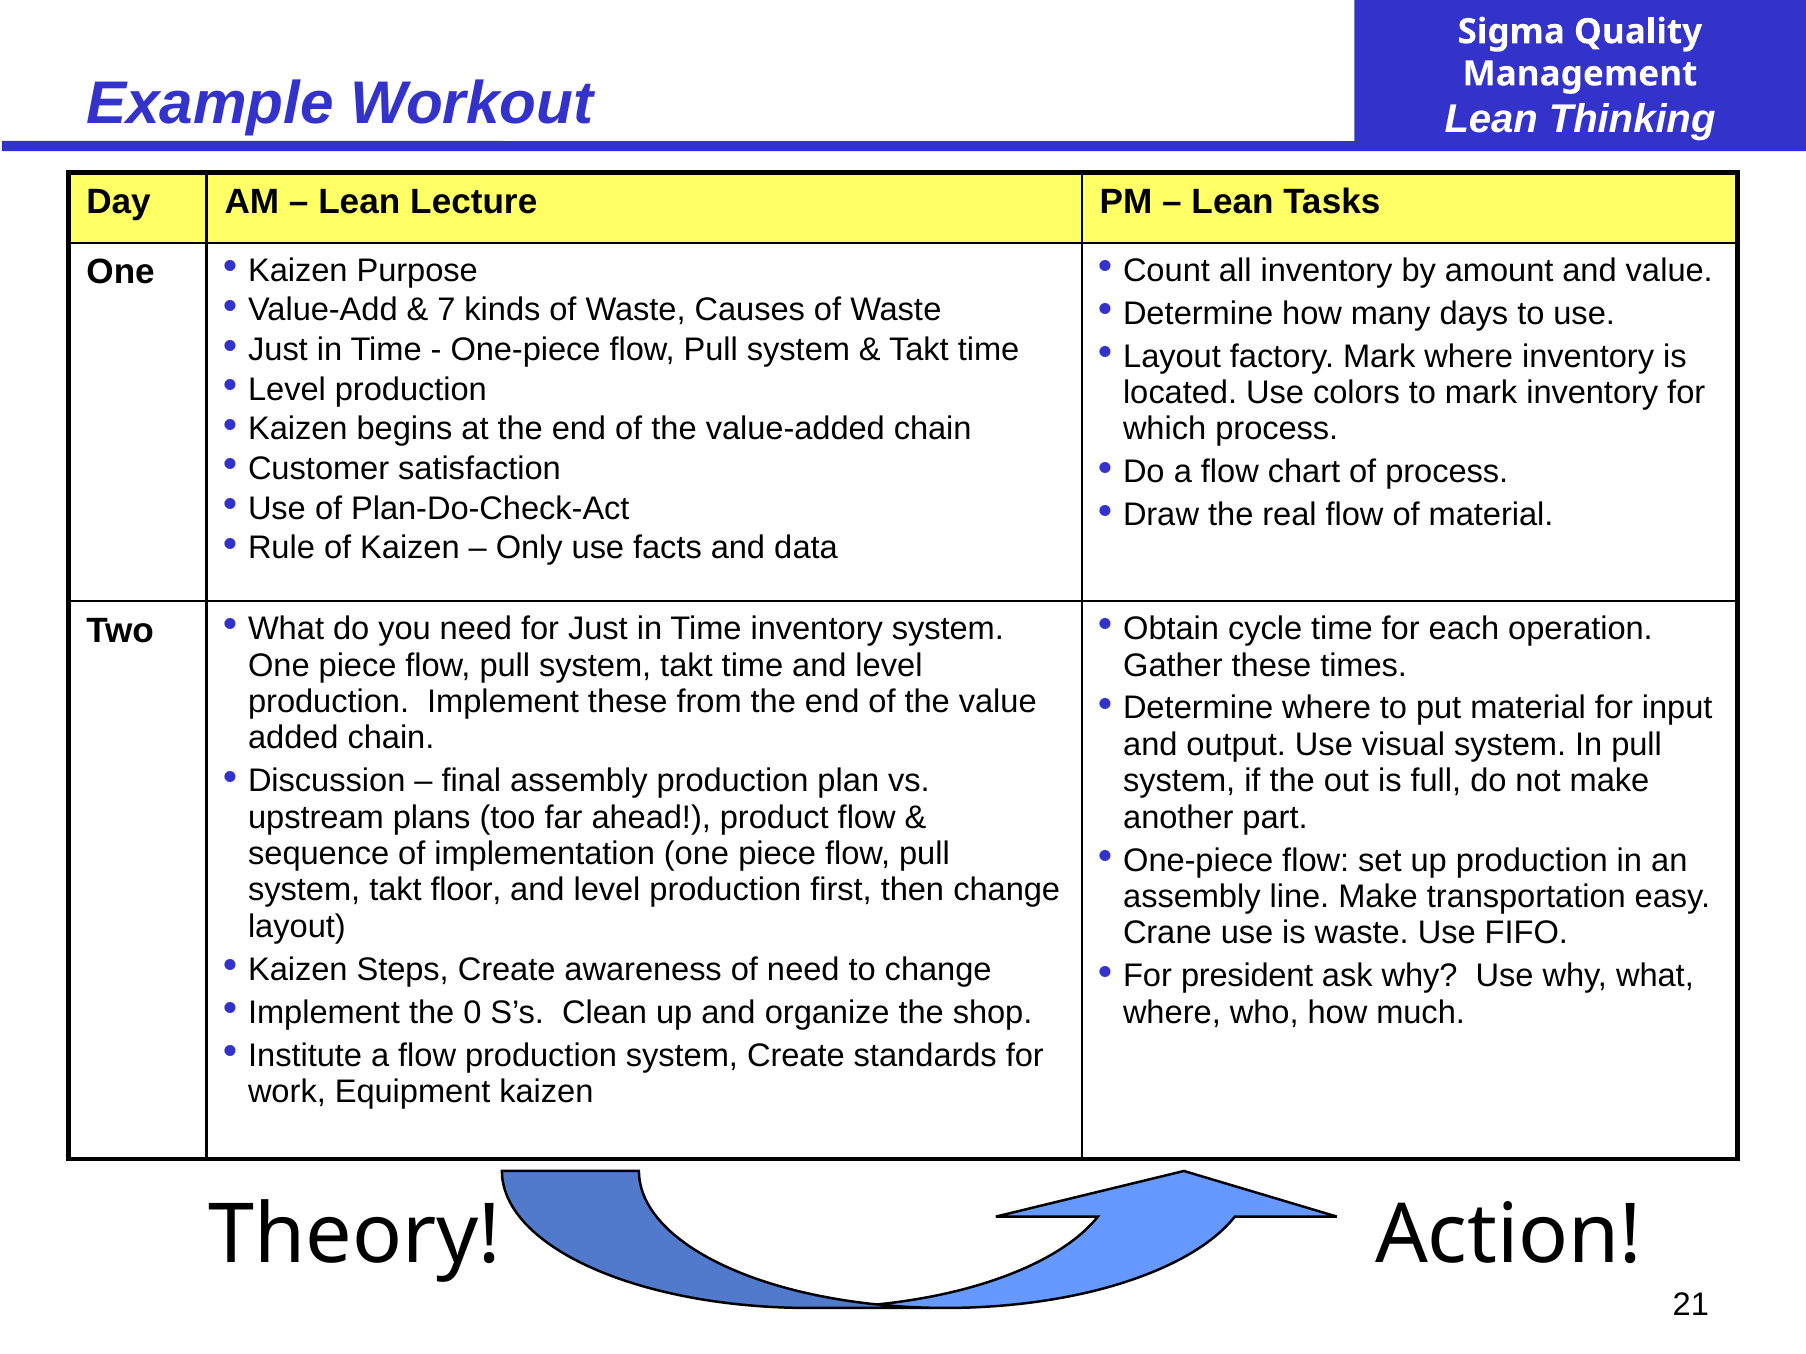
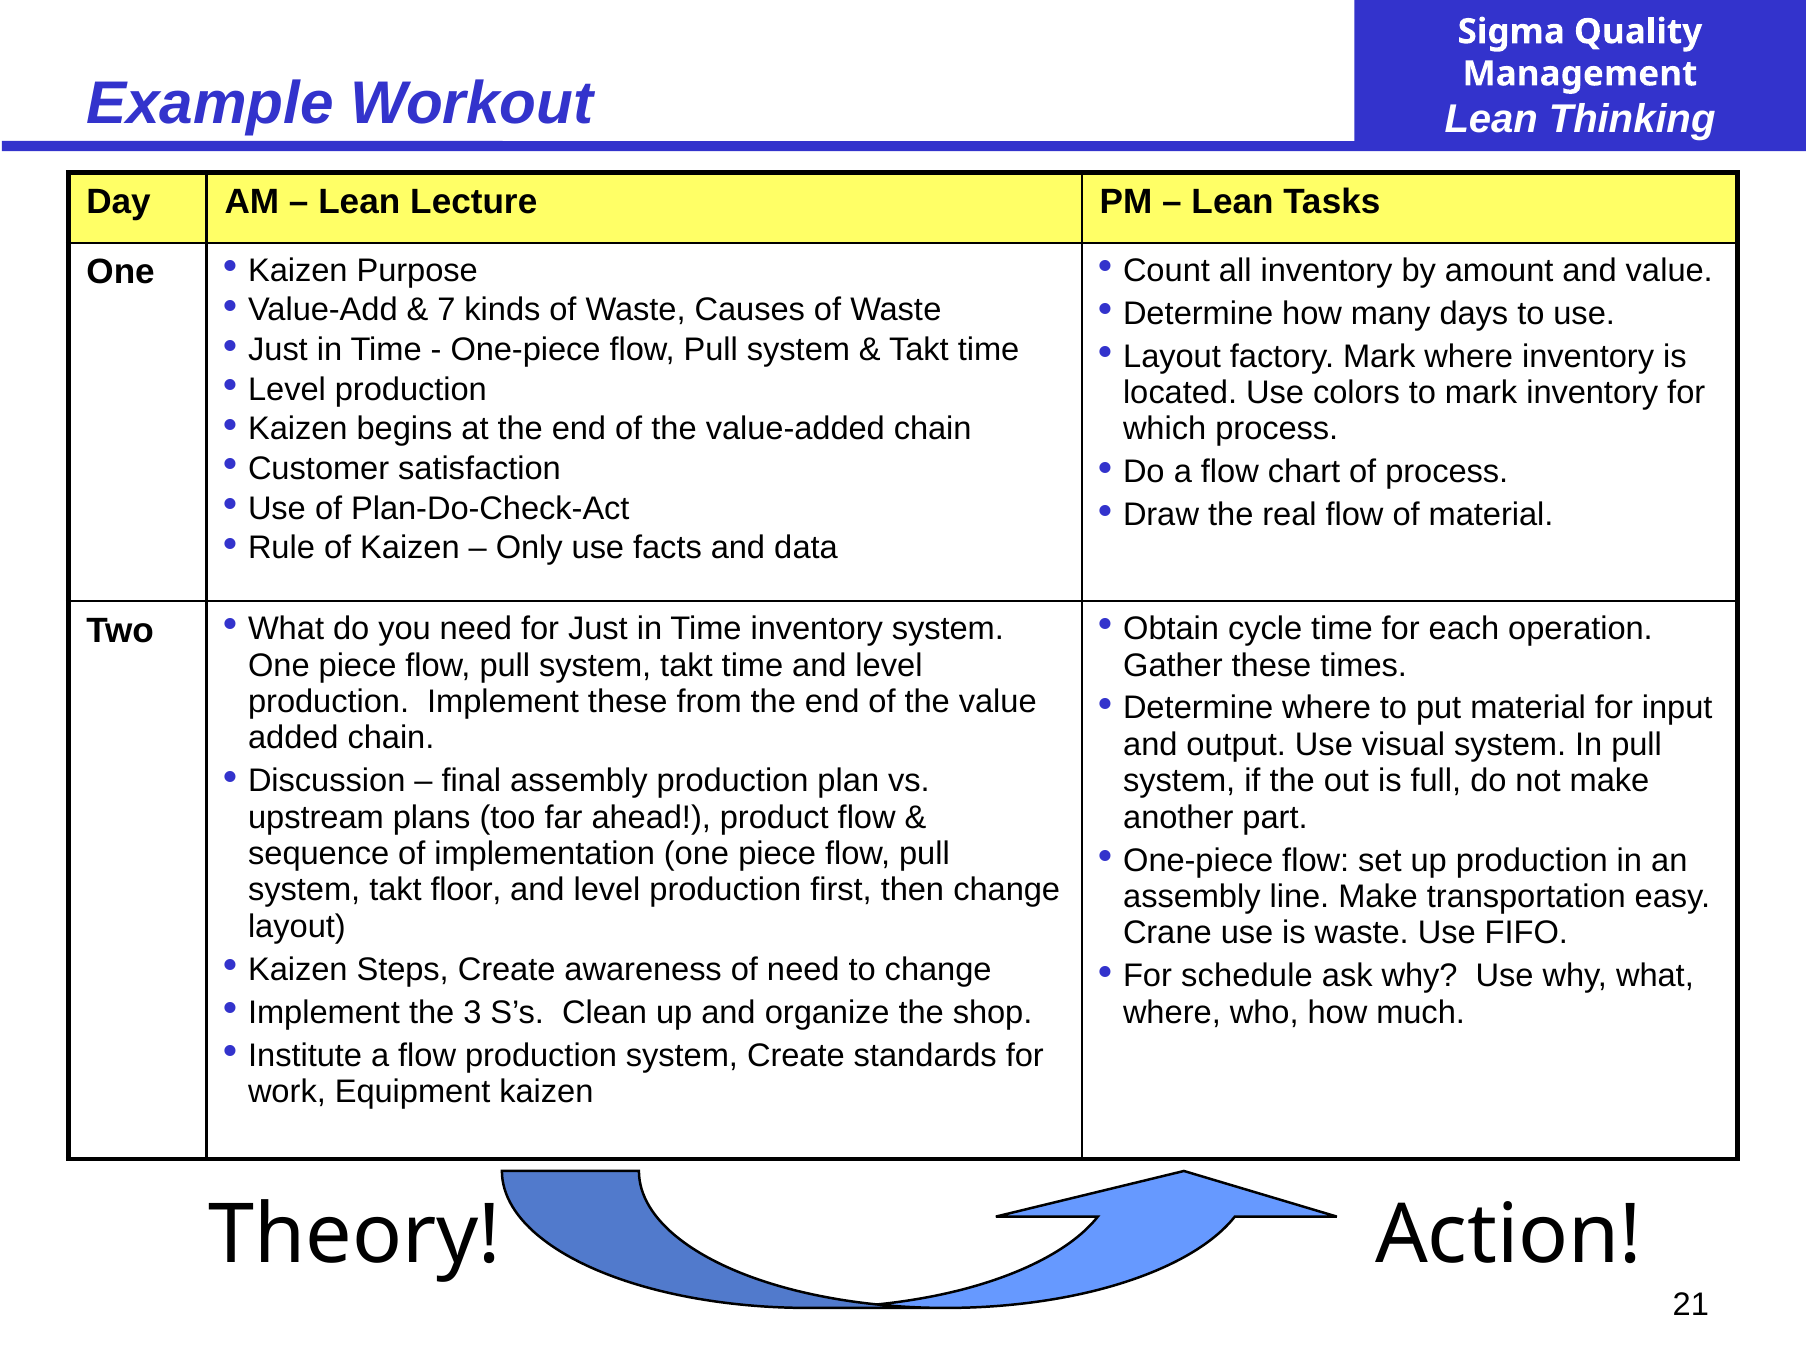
president: president -> schedule (1247, 976)
0: 0 -> 3 (472, 1013)
